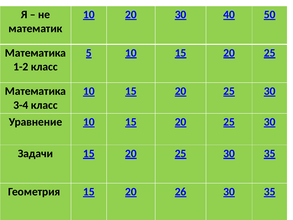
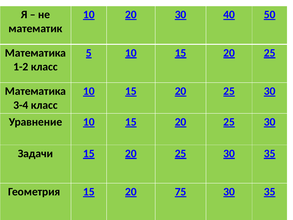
26: 26 -> 75 (181, 192)
